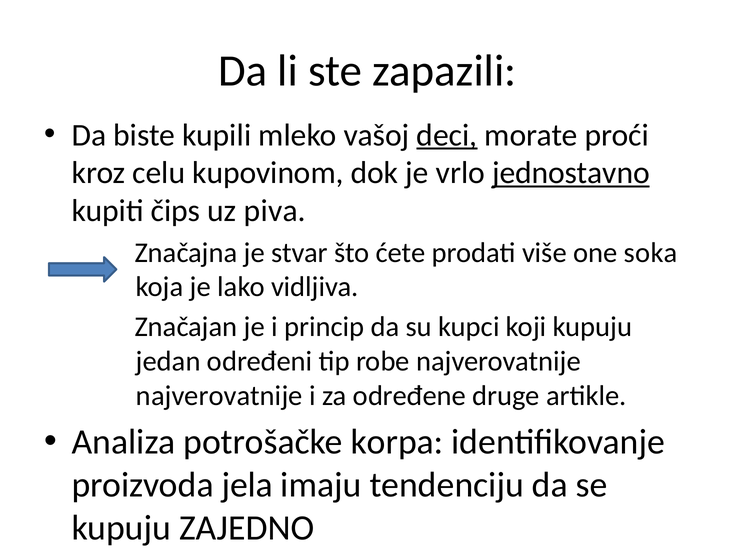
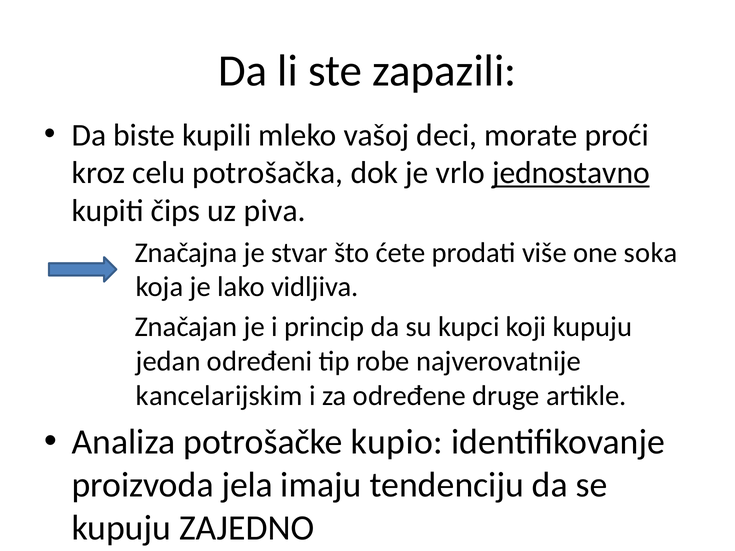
deci underline: present -> none (447, 135)
kupovinom: kupovinom -> potrošačka (268, 173)
najverovatnije: najverovatnije -> kancelarijskim (219, 396)
korpa: korpa -> kupio (397, 442)
